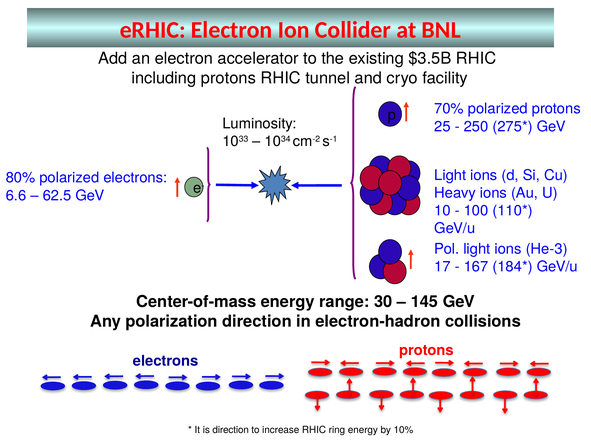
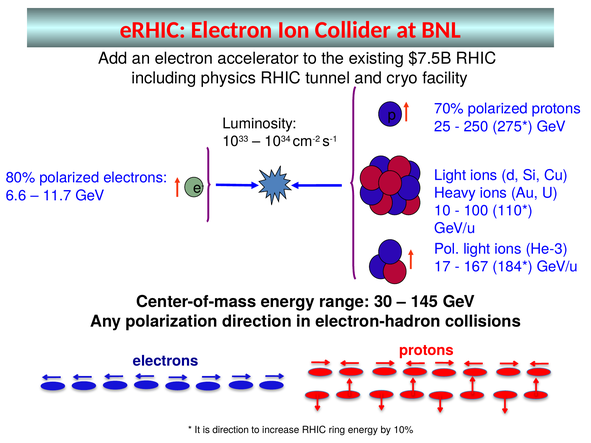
$3.5B: $3.5B -> $7.5B (430, 58)
including protons: protons -> physics (228, 78)
62.5: 62.5 -> 11.7 (57, 196)
